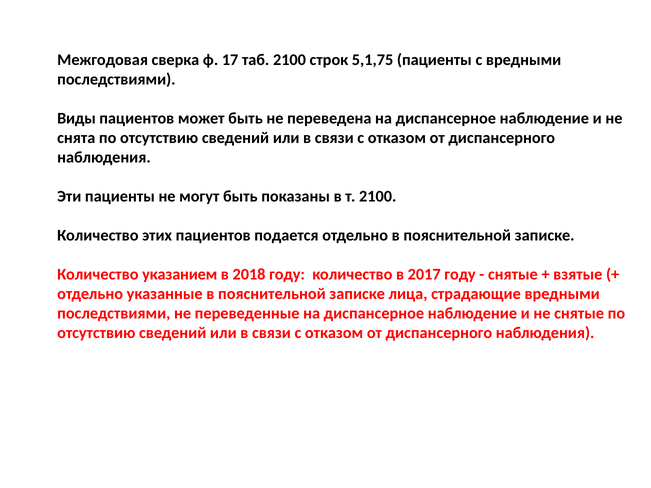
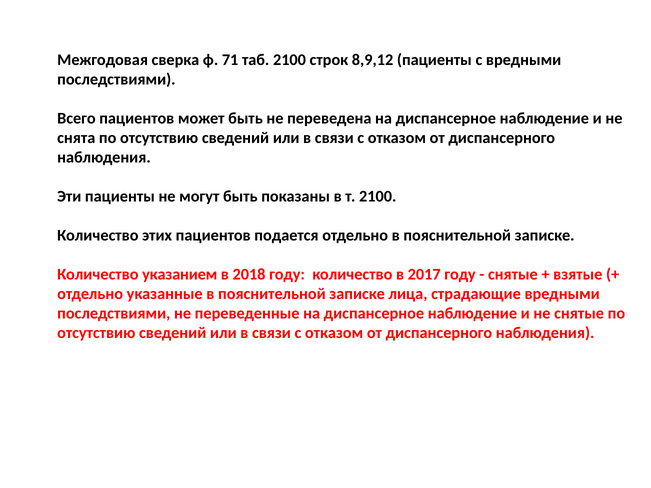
17: 17 -> 71 (230, 60)
5,1,75: 5,1,75 -> 8,9,12 (373, 60)
Виды: Виды -> Всего (76, 118)
